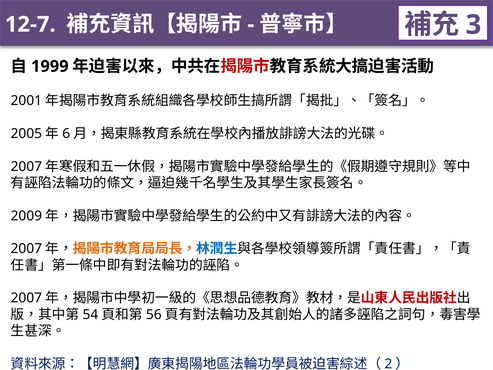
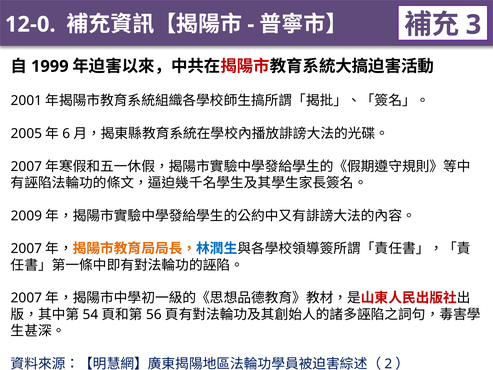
12-7: 12-7 -> 12-0 (30, 24)
